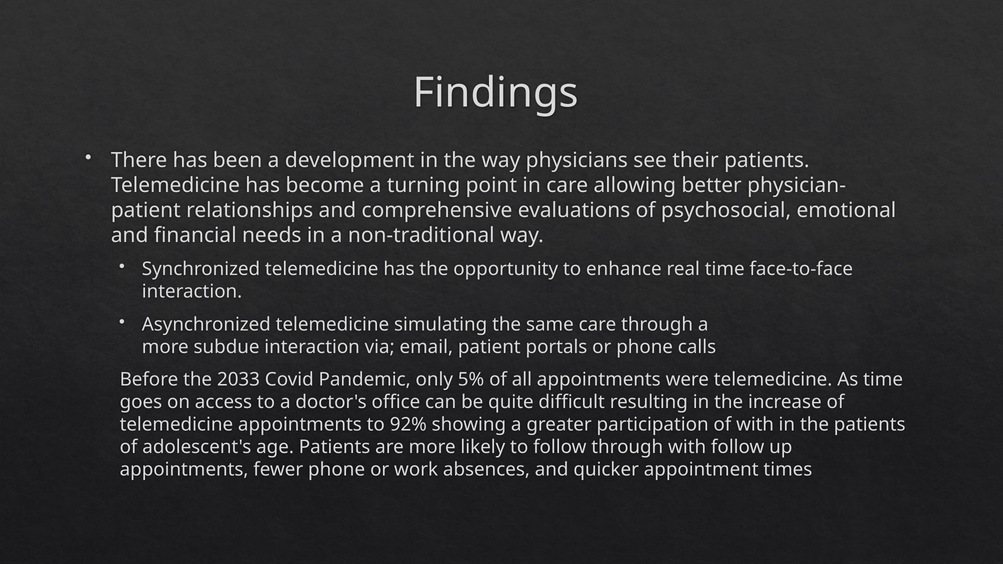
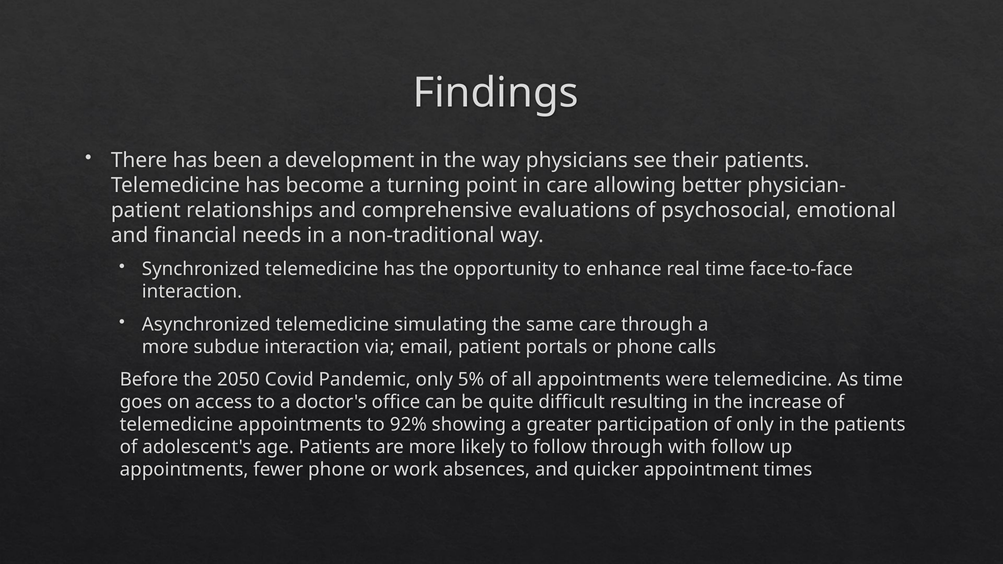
2033: 2033 -> 2050 (238, 380)
of with: with -> only (755, 425)
